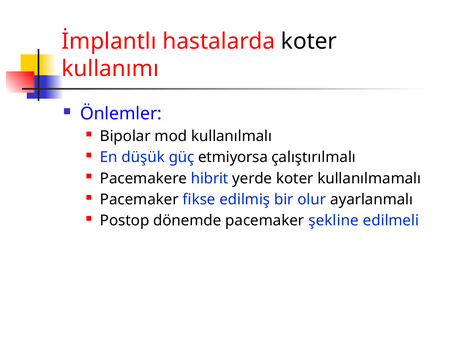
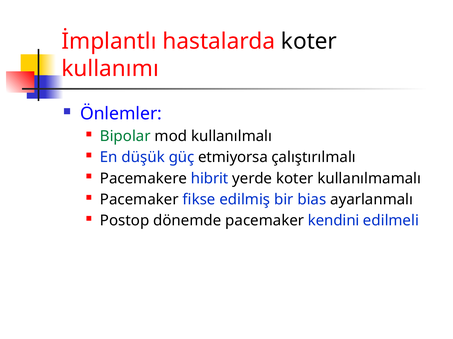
Bipolar colour: black -> green (125, 137)
olur: olur -> bias (312, 200)
şekline: şekline -> kendini (334, 221)
